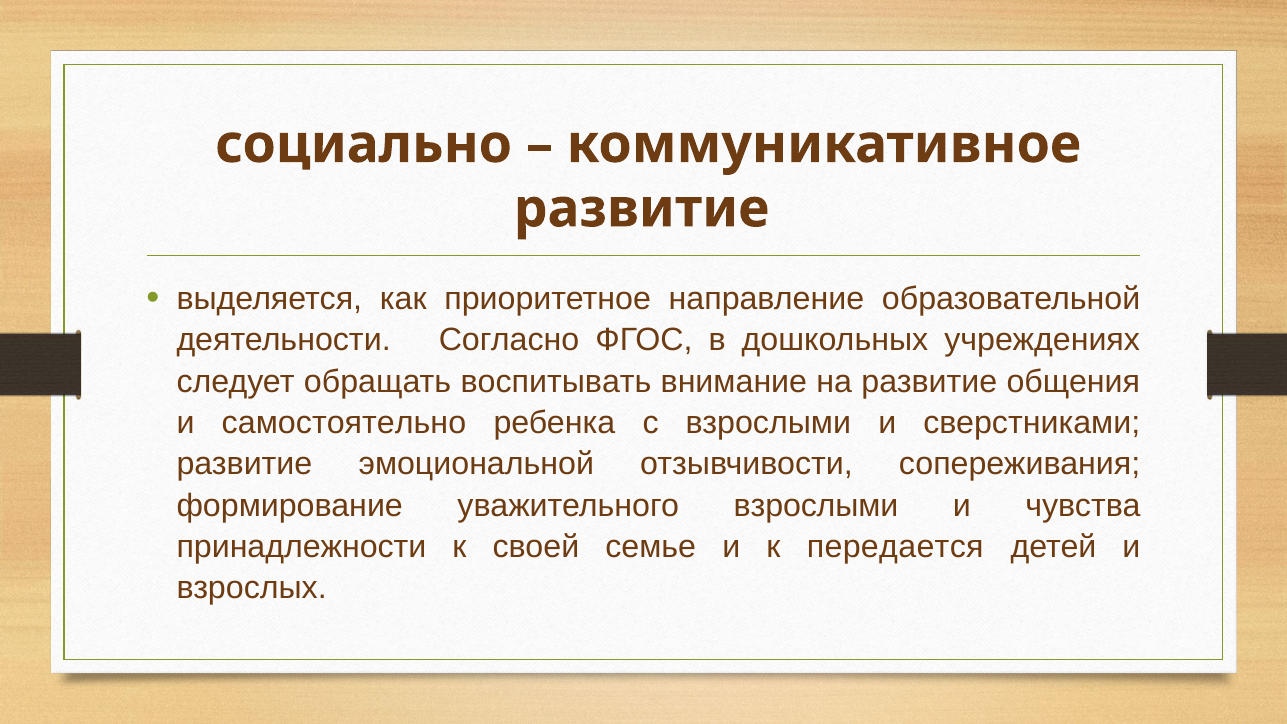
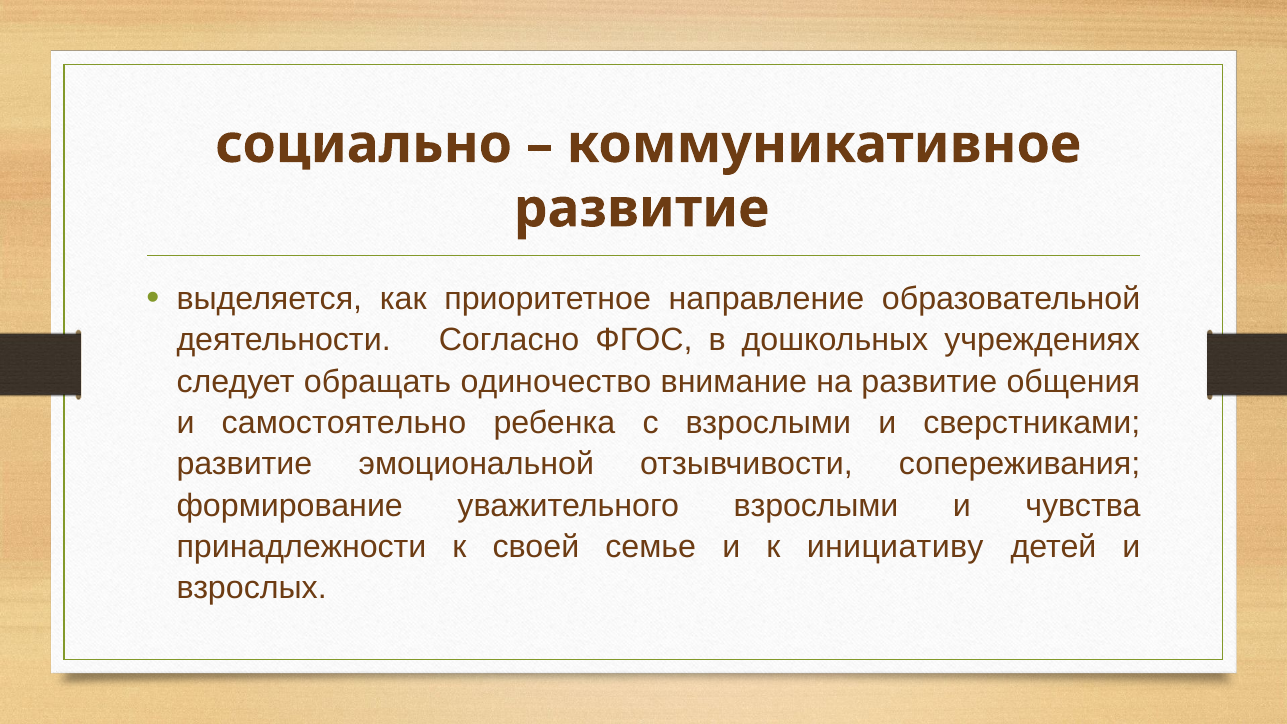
воспитывать: воспитывать -> одиночество (556, 382)
передается: передается -> инициативу (895, 547)
